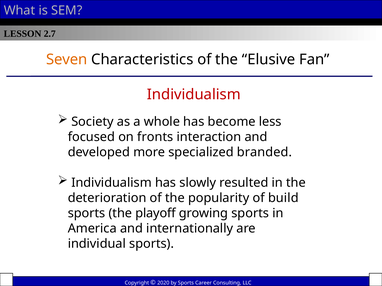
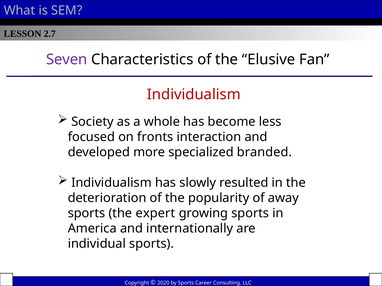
Seven colour: orange -> purple (67, 60)
build: build -> away (283, 198)
playoff: playoff -> expert (155, 213)
